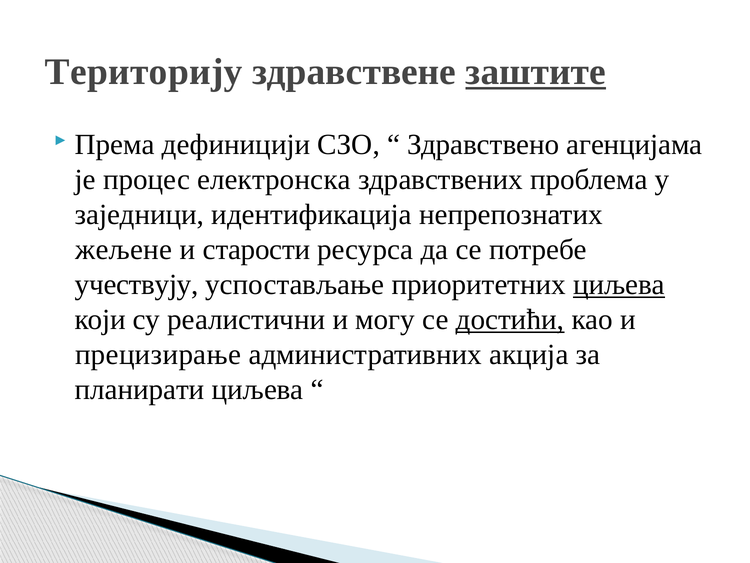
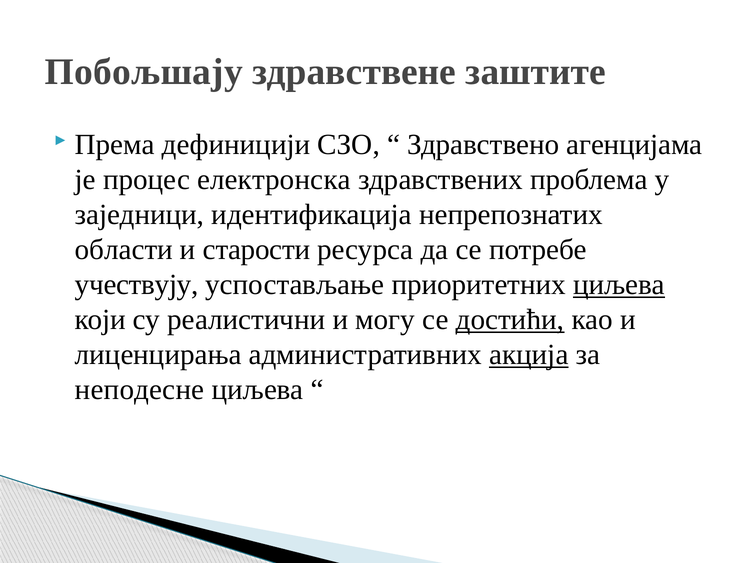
Територију: Територију -> Побољшају (144, 72)
заштите underline: present -> none (536, 72)
жељене: жељене -> области (124, 249)
прецизирање: прецизирање -> лиценцирања (158, 354)
акција underline: none -> present (529, 354)
планирати: планирати -> неподесне (140, 389)
